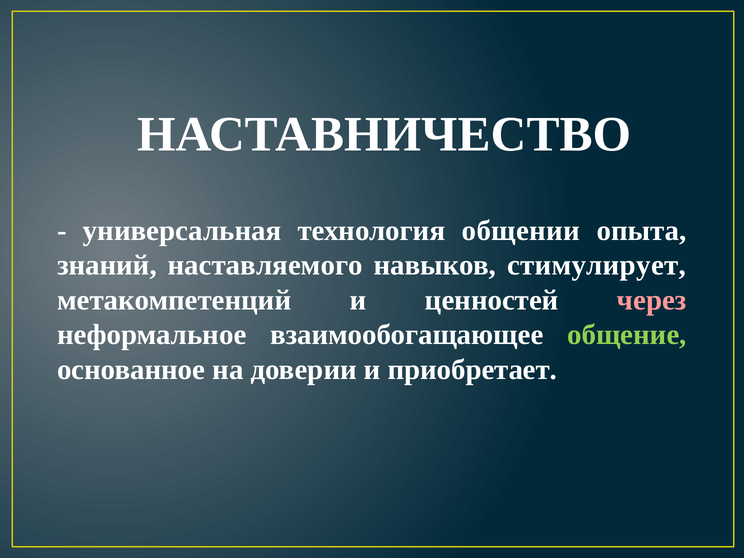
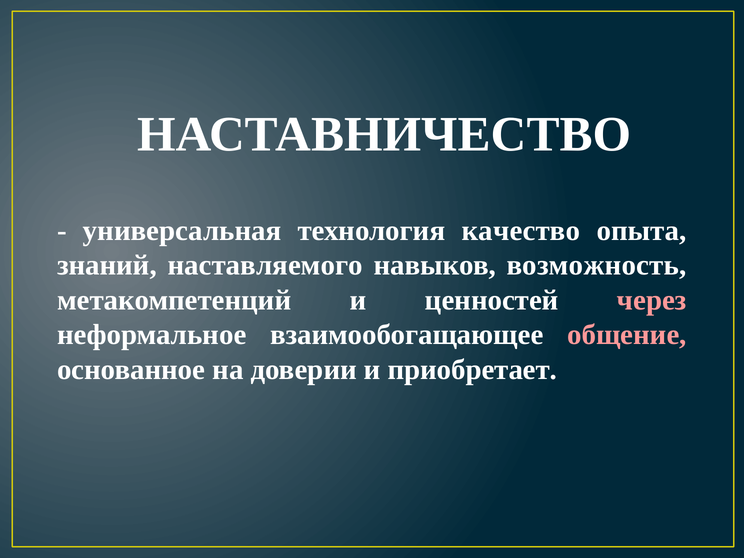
общении: общении -> качество (521, 231)
стимулирует: стимулирует -> возможность (597, 265)
общение colour: light green -> pink (627, 335)
